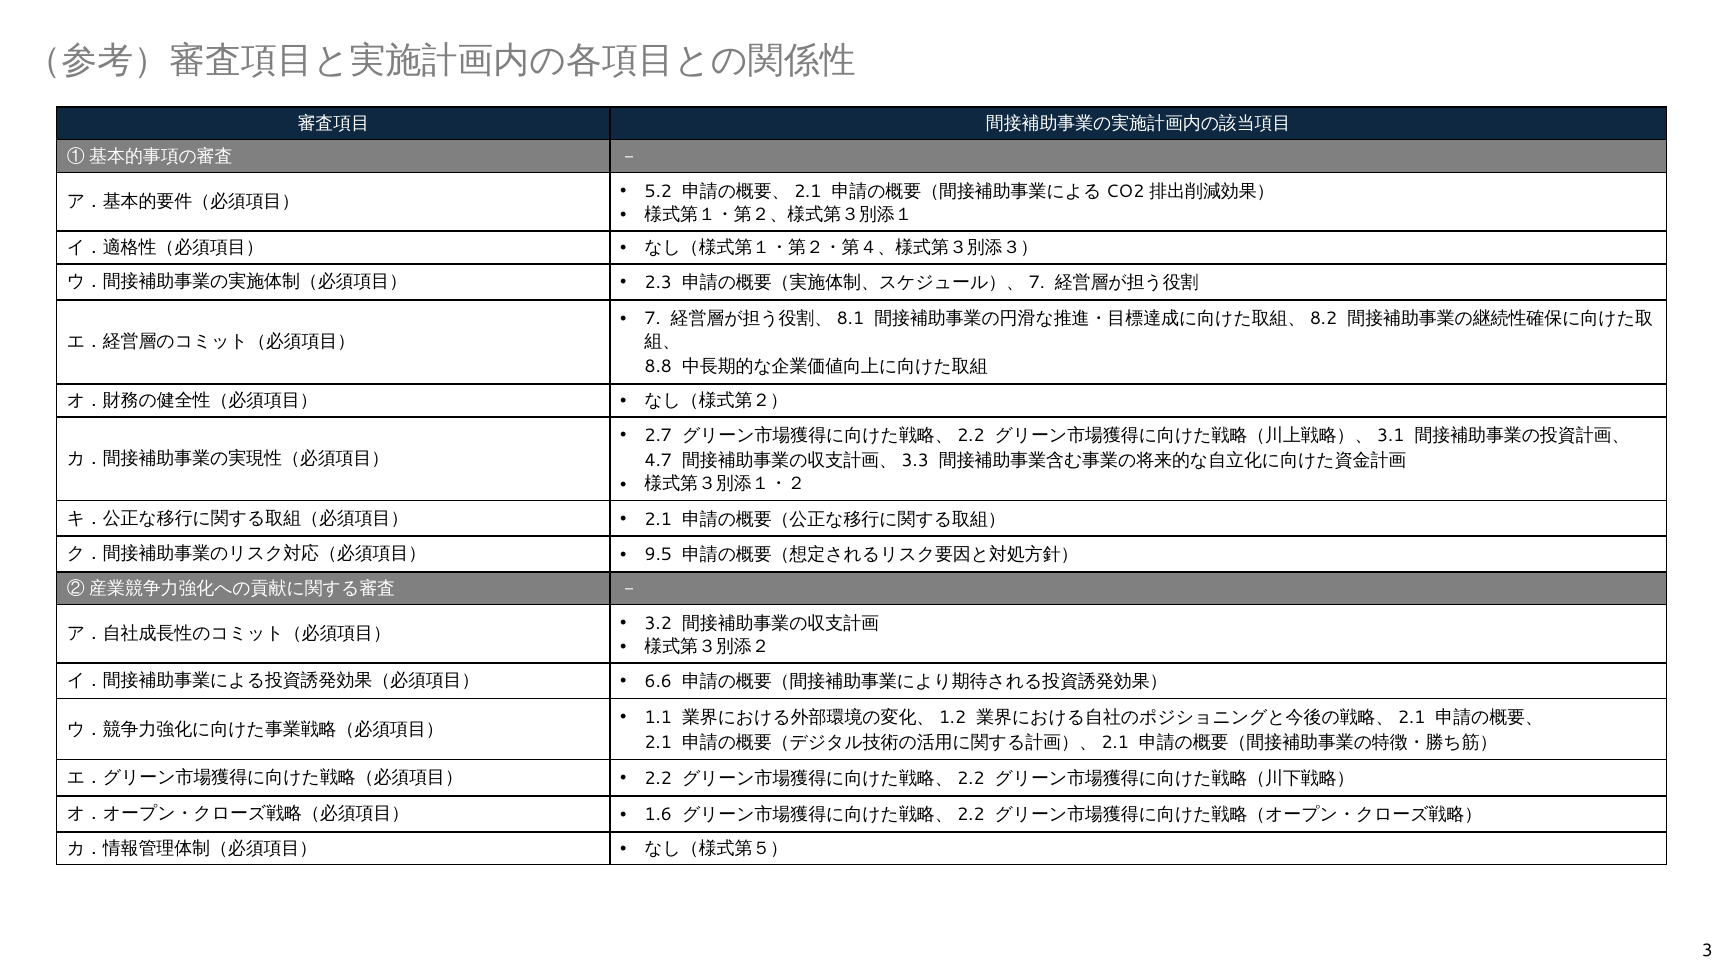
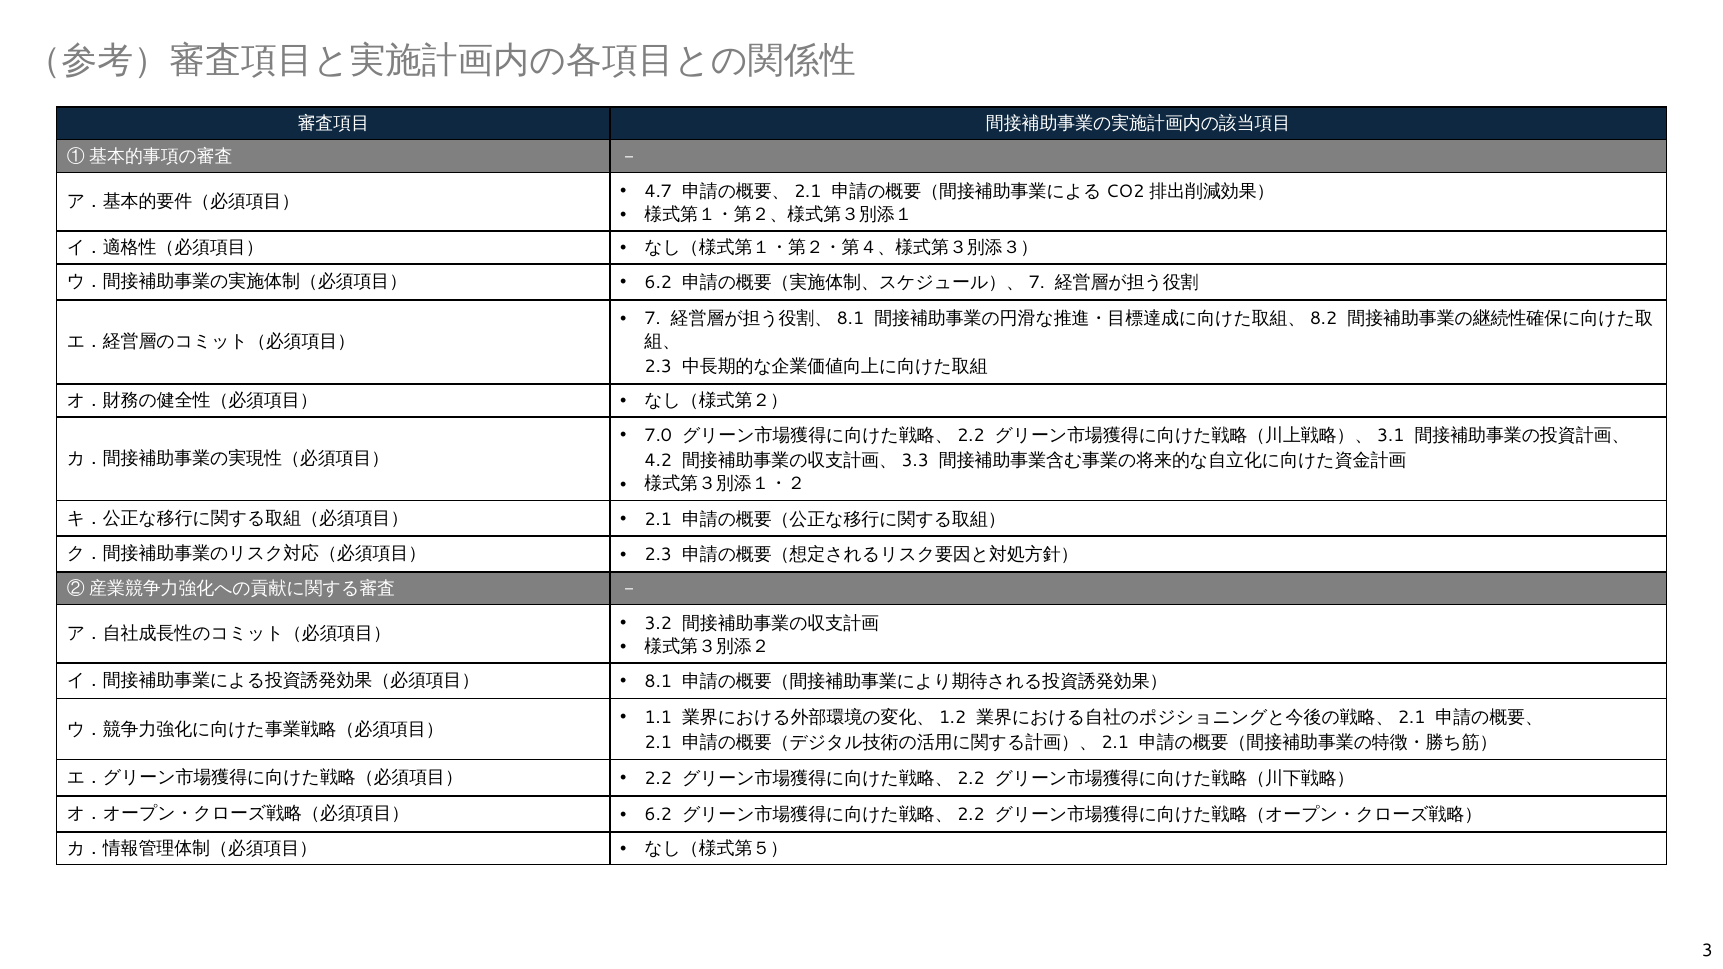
5.2: 5.2 -> 4.7 (658, 191)
2.3: 2.3 -> 6.2 (658, 283)
8.8: 8.8 -> 2.3 (658, 367)
2.7: 2.7 -> 7.0 (658, 436)
4.7: 4.7 -> 4.2 (658, 461)
9.5: 9.5 -> 2.3 (658, 555)
6.6: 6.6 -> 8.1 (658, 682)
1.6: 1.6 -> 6.2 (658, 815)
